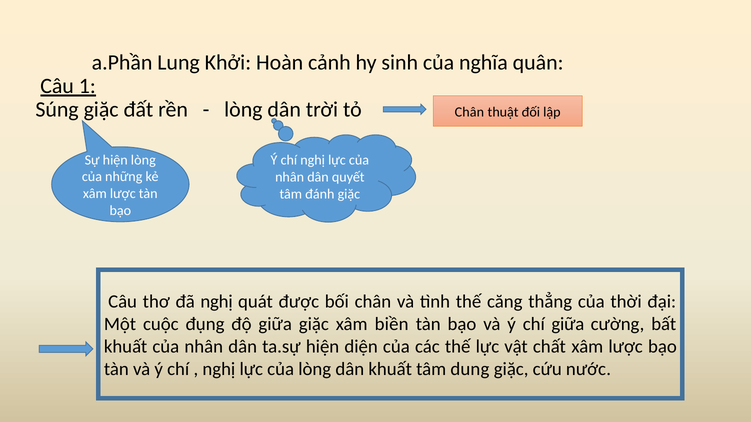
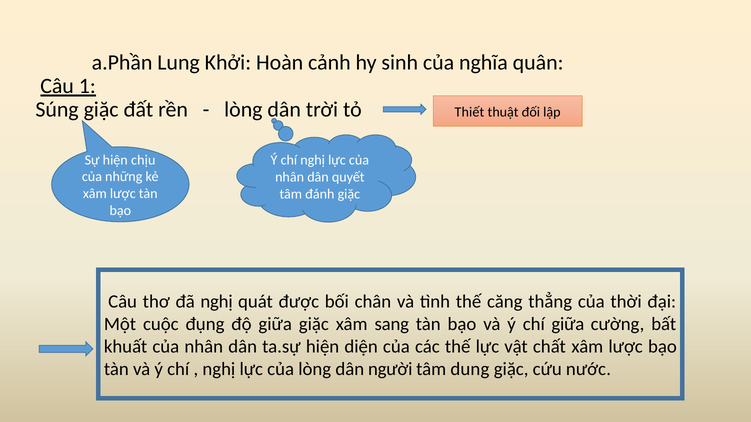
Chân: Chân -> Thiết (469, 112)
hiện lòng: lòng -> chịu (143, 160)
biền: biền -> sang (392, 324)
dân khuất: khuất -> người (390, 369)
